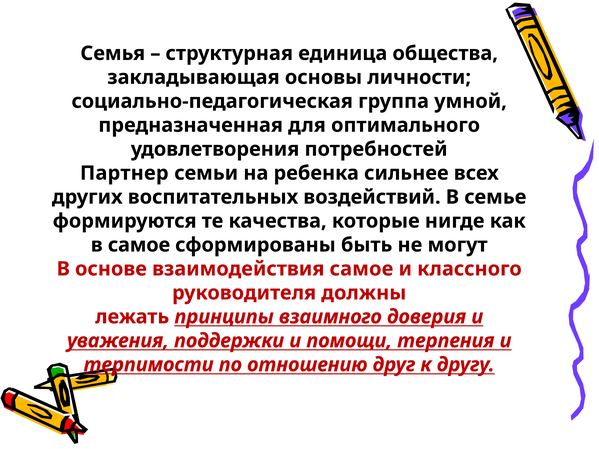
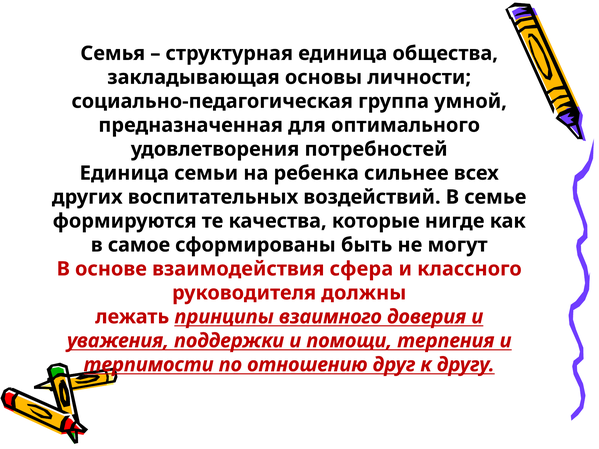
Партнер: Партнер -> Единица (124, 173)
взаимодействия самое: самое -> сфера (361, 269)
